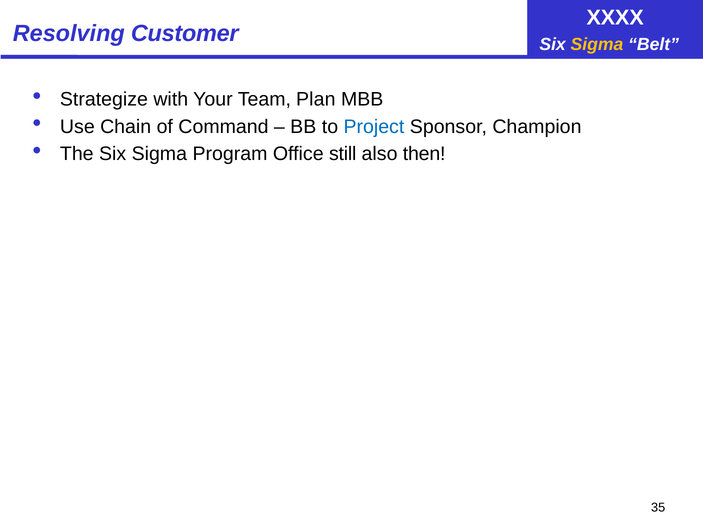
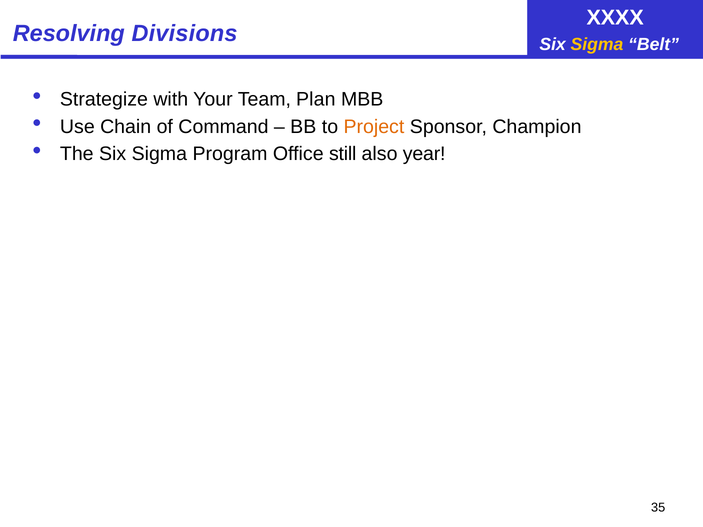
Customer: Customer -> Divisions (185, 34)
Project colour: blue -> orange (374, 127)
then: then -> year (424, 154)
